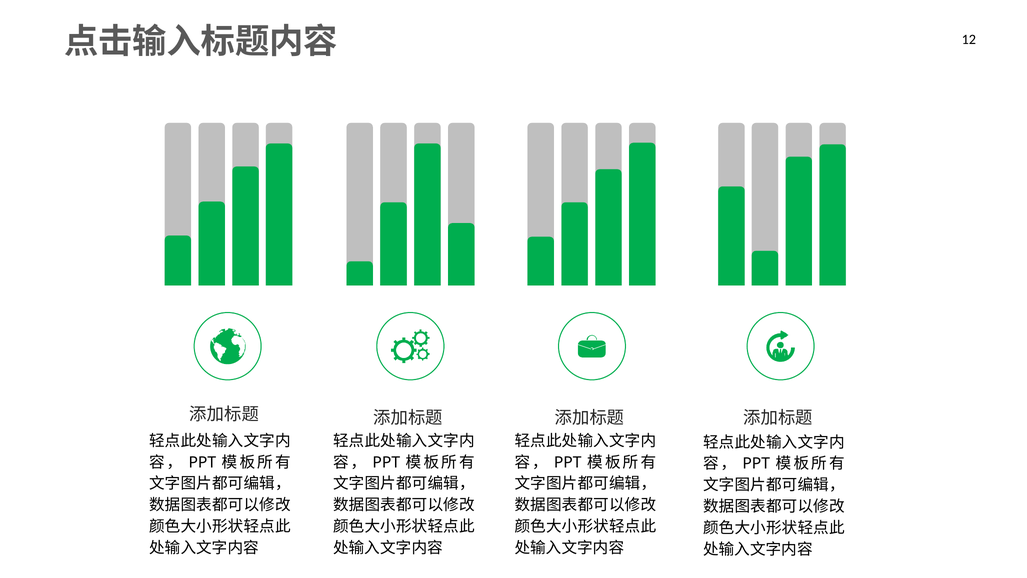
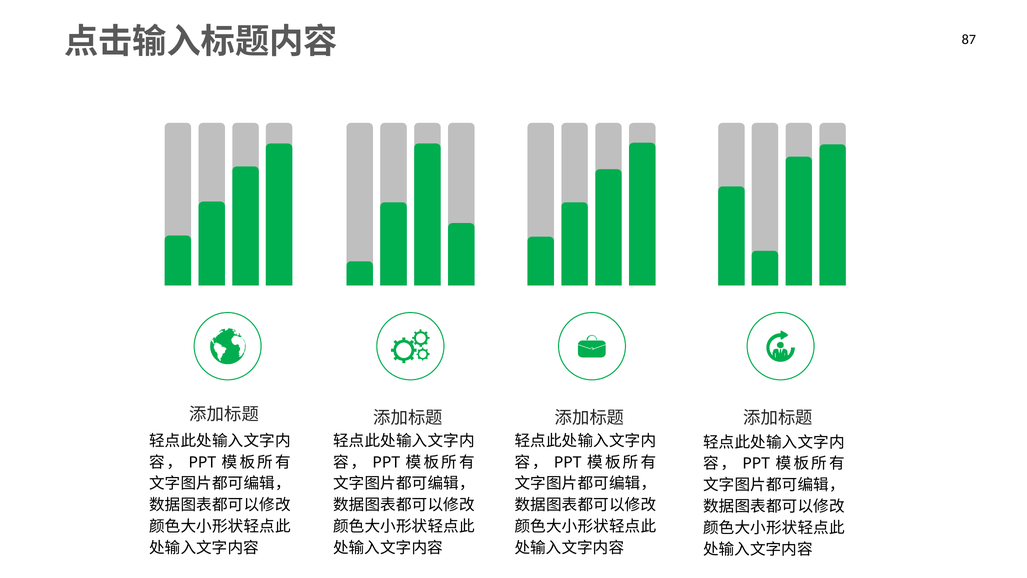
12: 12 -> 87 (969, 40)
